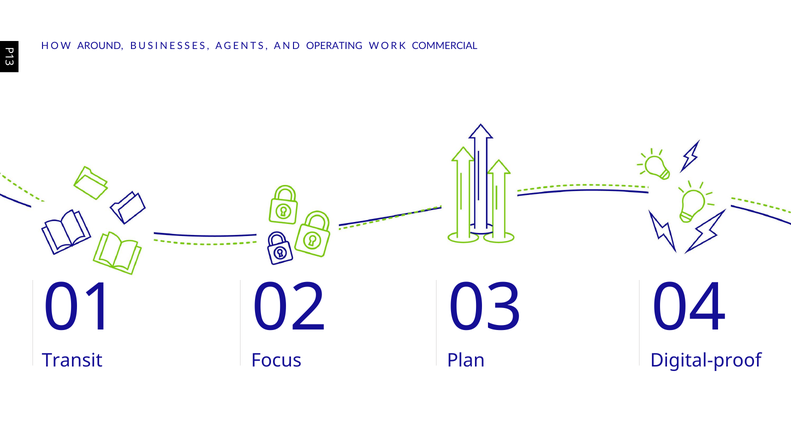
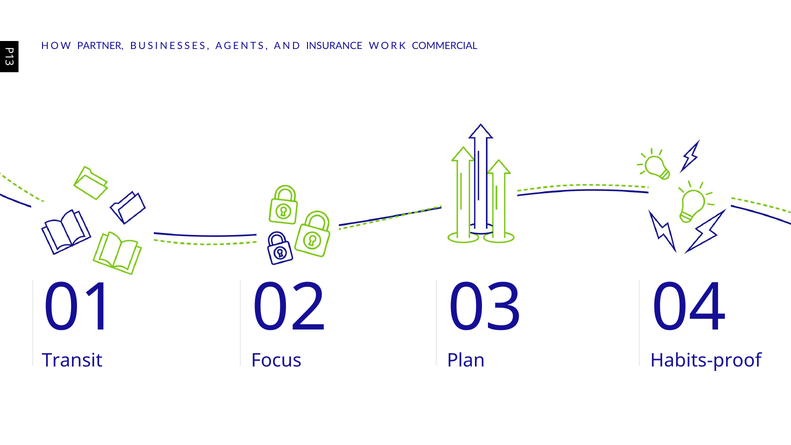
AROUND: AROUND -> PARTNER (100, 46)
OPERATING: OPERATING -> INSURANCE (334, 46)
Digital-proof: Digital-proof -> Habits-proof (706, 361)
